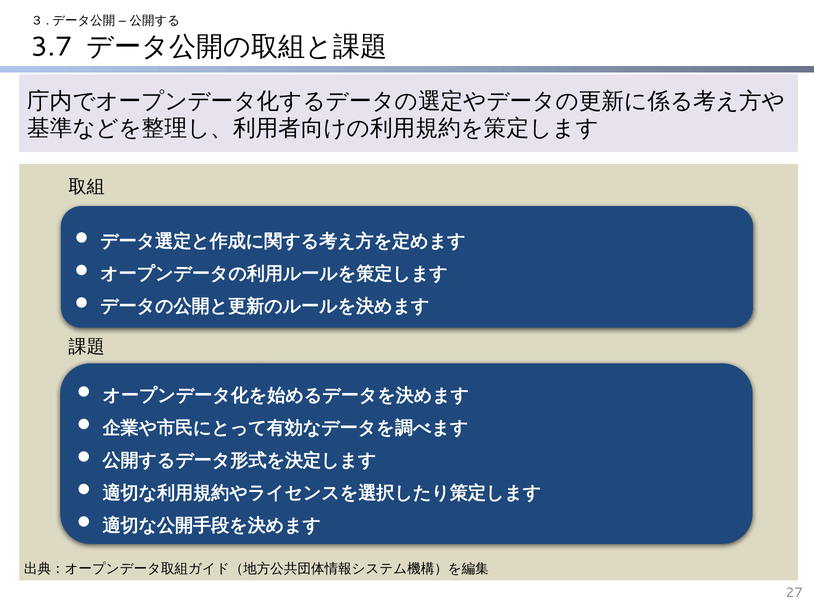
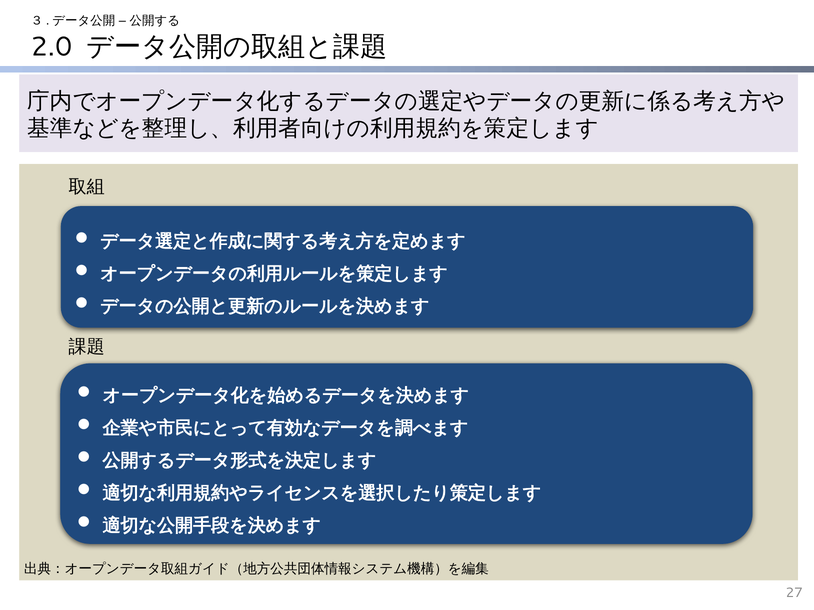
3.7: 3.7 -> 2.0 (51, 47)
